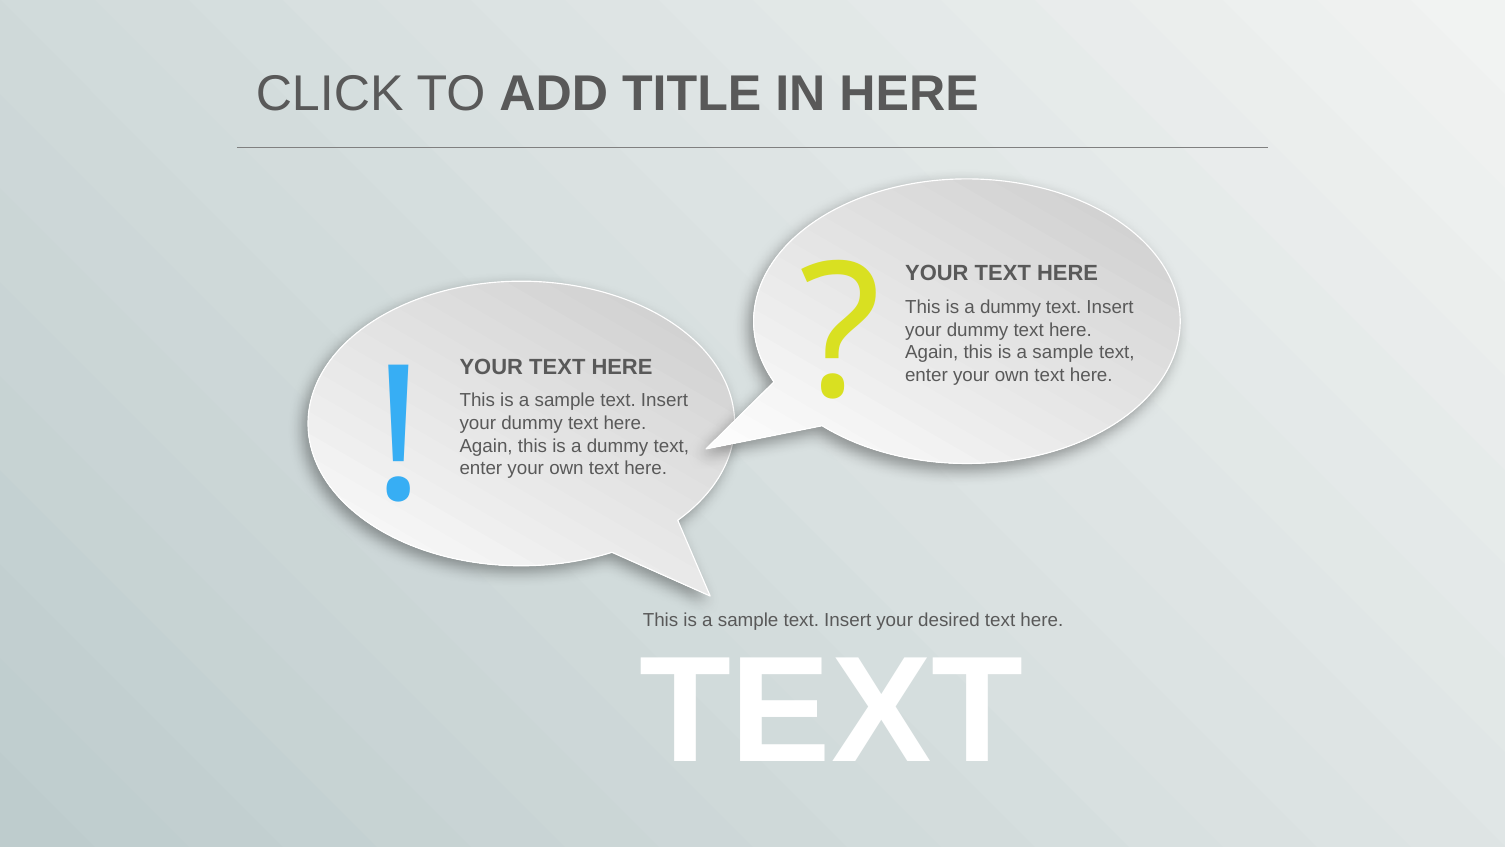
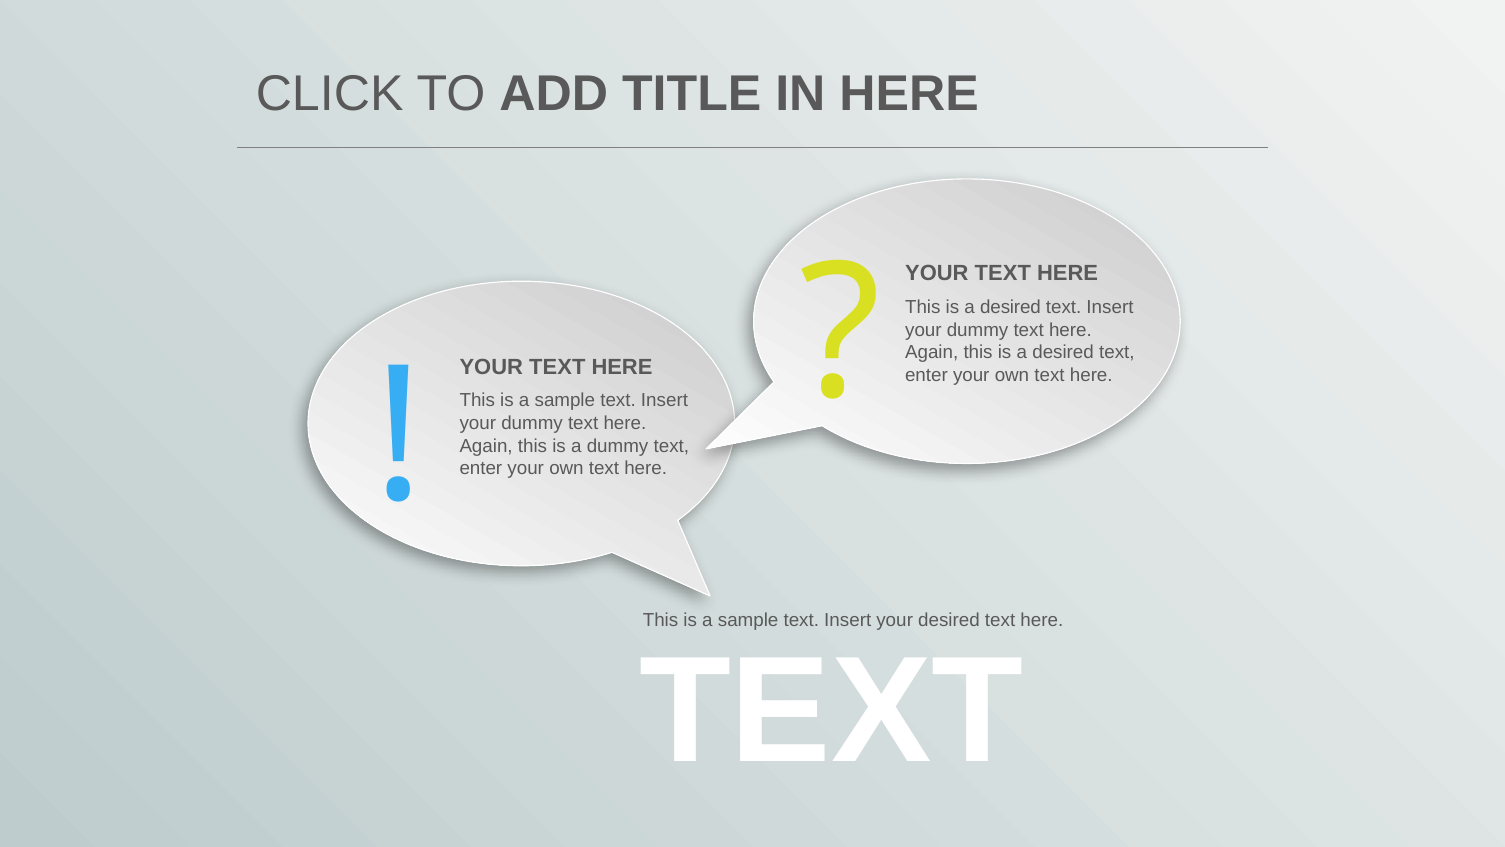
dummy: dummy -> desired (1011, 307)
sample: sample -> desired (1063, 352)
